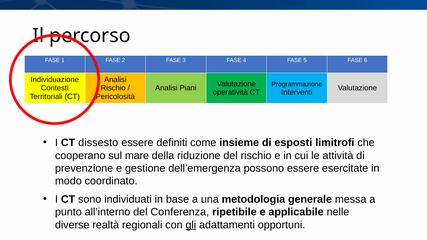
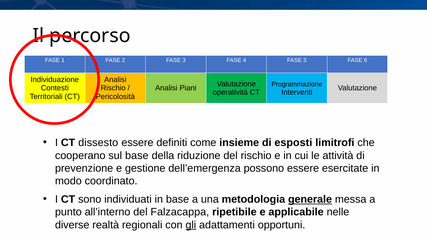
sul mare: mare -> base (137, 156)
generale underline: none -> present (310, 199)
Conferenza: Conferenza -> Falzacappa (180, 212)
